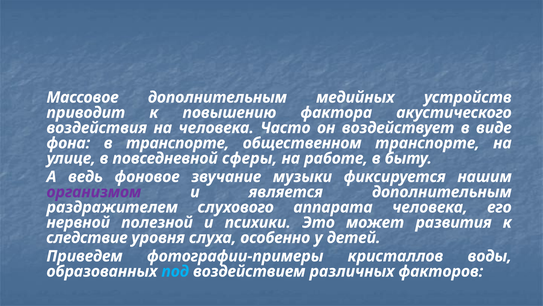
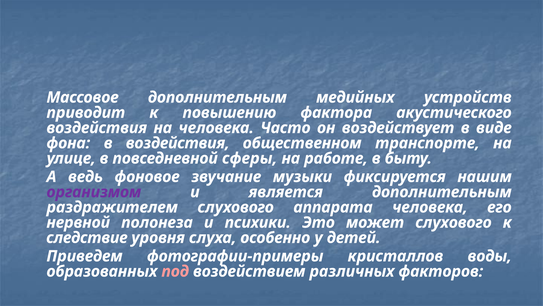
в транспорте: транспорте -> воздействия (178, 143)
полезной: полезной -> полонеза (157, 222)
может развития: развития -> слухового (454, 222)
под colour: light blue -> pink (175, 271)
